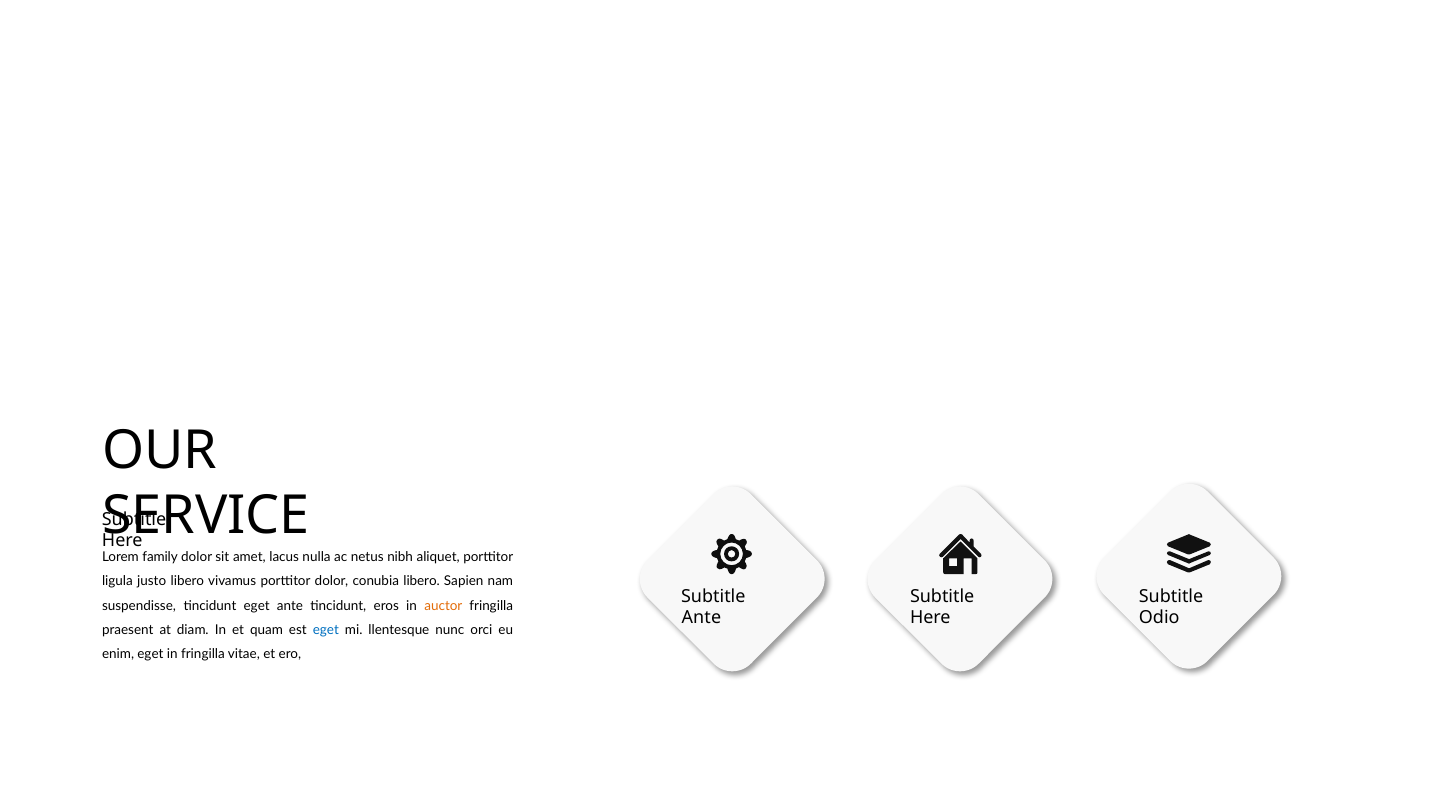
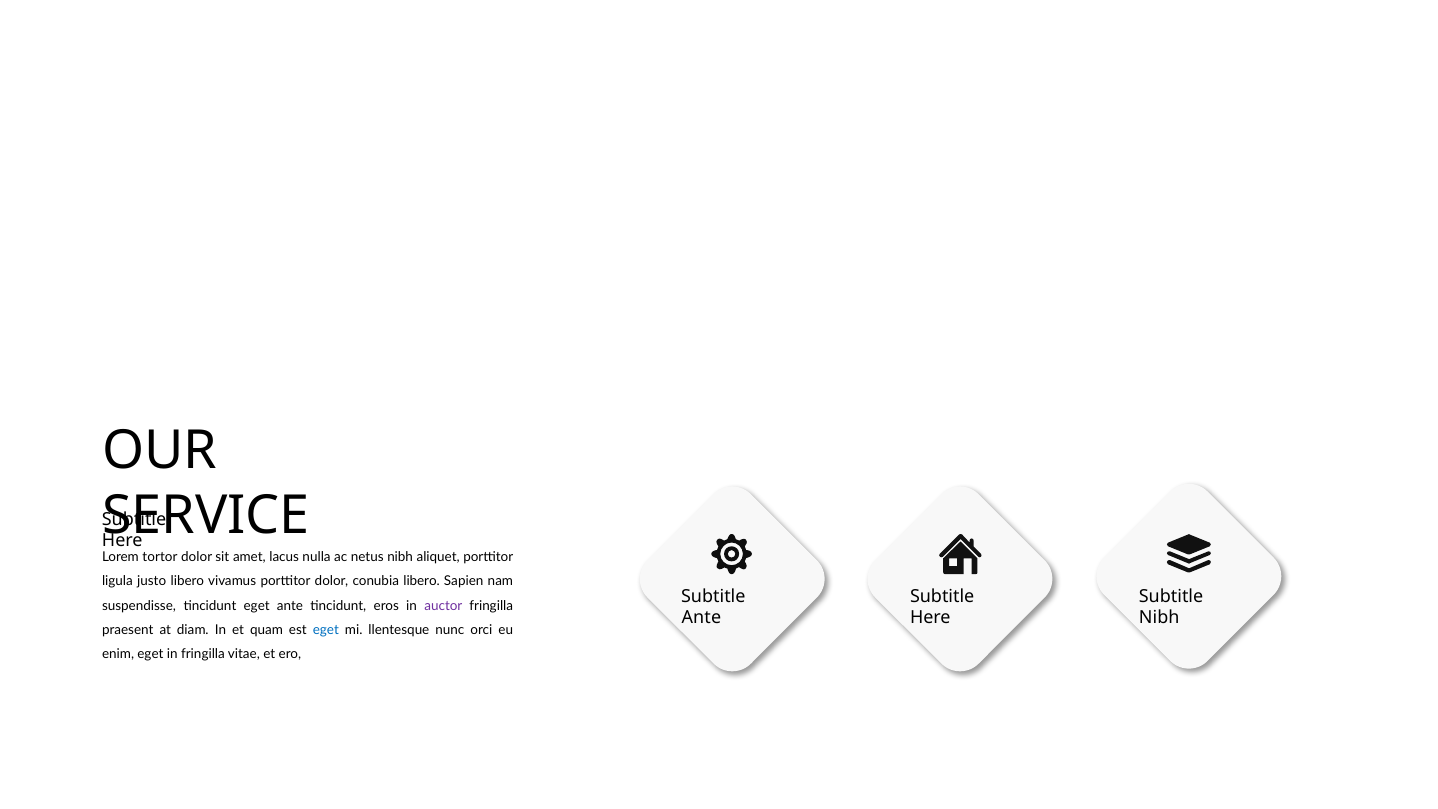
family: family -> tortor (160, 557)
auctor colour: orange -> purple (443, 606)
Odio: Odio -> Nibh (1159, 618)
